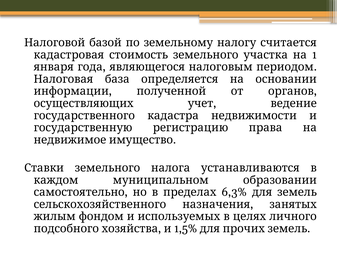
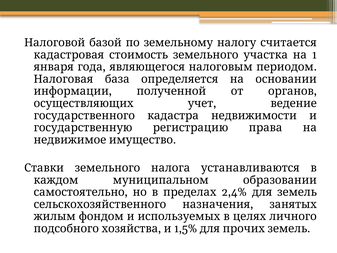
6,3%: 6,3% -> 2,4% (234, 192)
